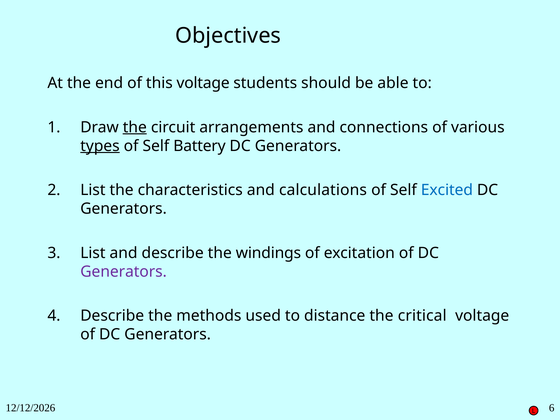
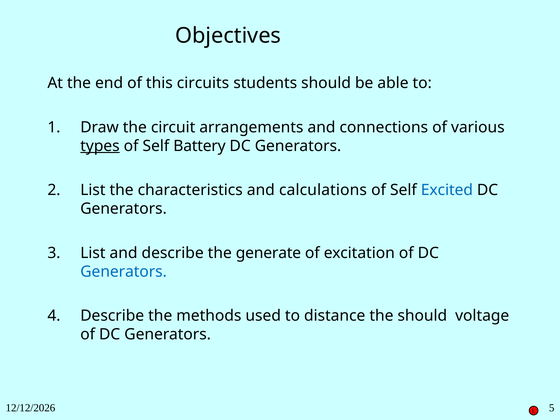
this voltage: voltage -> circuits (203, 83)
the underline: present -> none (135, 127)
windings: windings -> generate (268, 253)
Generators colour: purple -> blue (124, 272)
the critical: critical -> should (422, 316)
6: 6 -> 5 (552, 408)
